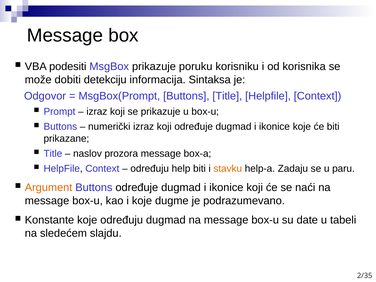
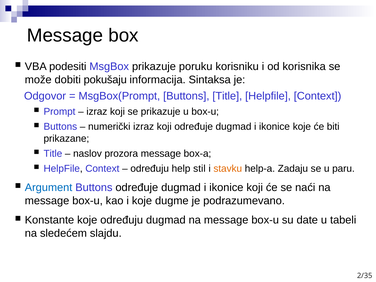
detekciju: detekciju -> pokušaju (105, 80)
help biti: biti -> stil (199, 169)
Argument colour: orange -> blue (49, 188)
